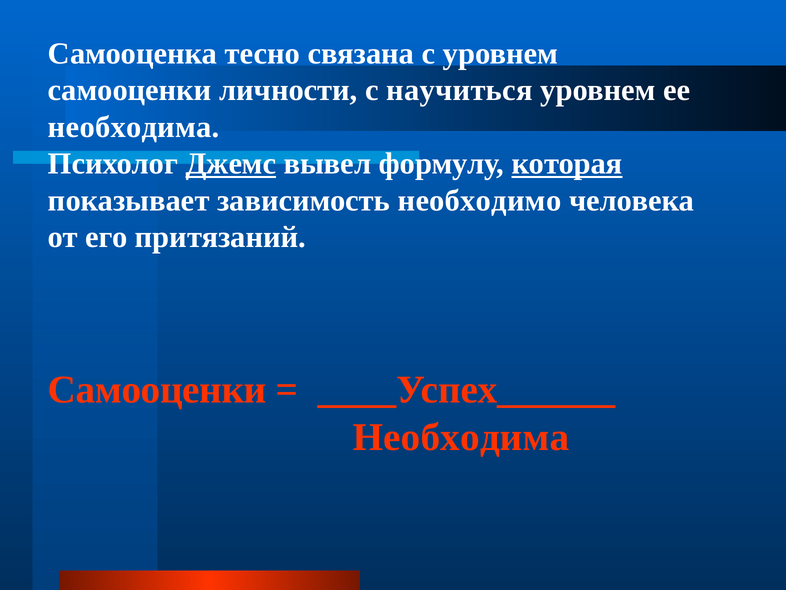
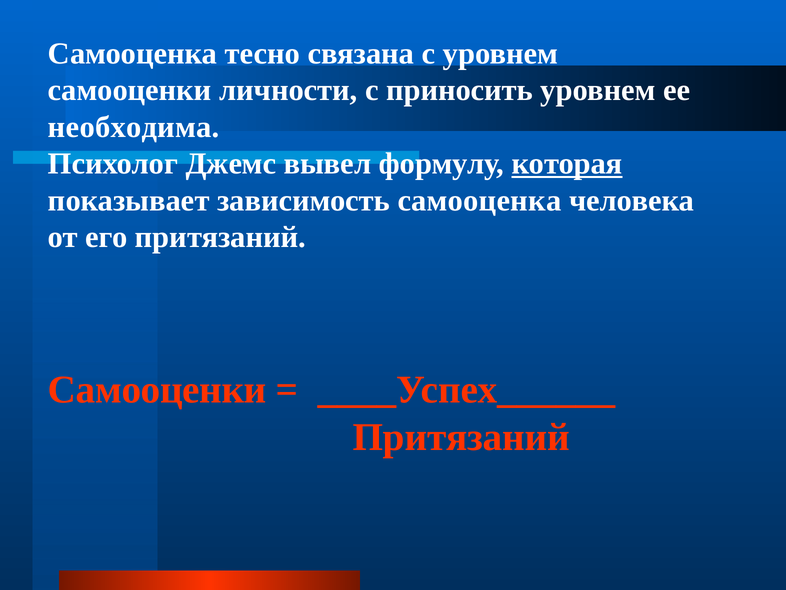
научиться: научиться -> приносить (460, 90)
Джемс underline: present -> none (231, 164)
зависимость необходимо: необходимо -> самооценка (480, 200)
Необходима: Необходима -> Притязаний (461, 437)
